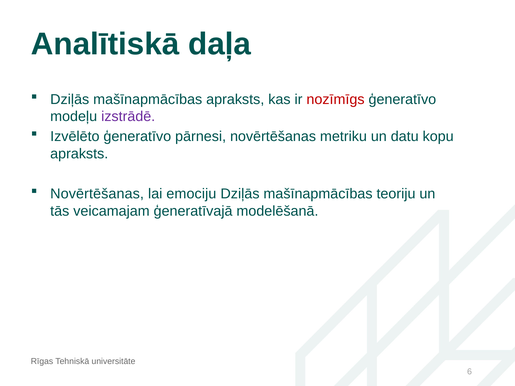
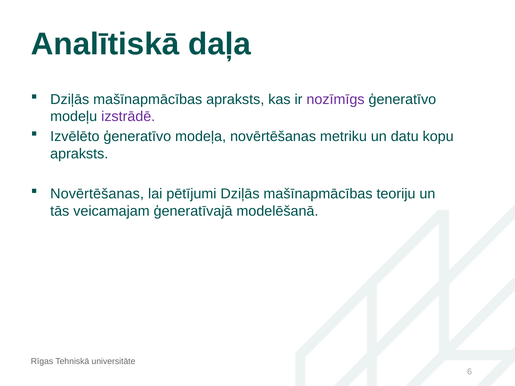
nozīmīgs colour: red -> purple (336, 99)
pārnesi: pārnesi -> modeļa (201, 137)
emociju: emociju -> pētījumi (191, 194)
